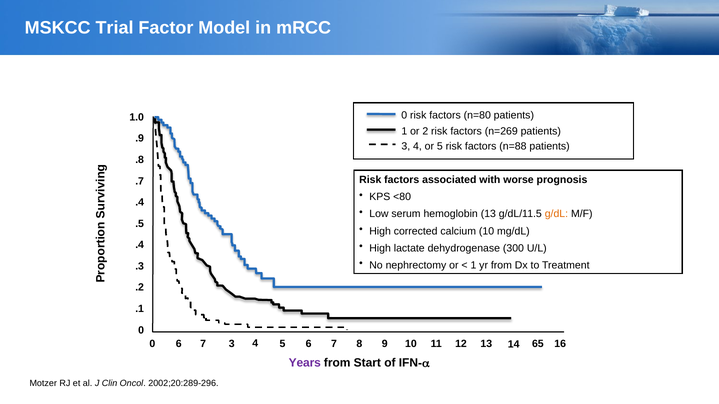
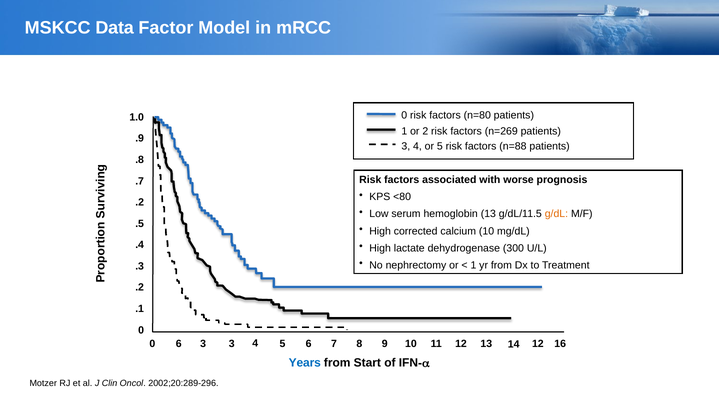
Trial: Trial -> Data (115, 28)
.4: .4 -> .2 (140, 203)
0 7: 7 -> 3 (203, 344)
6 65: 65 -> 12 (538, 344)
Years colour: purple -> blue (305, 363)
